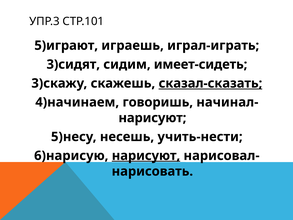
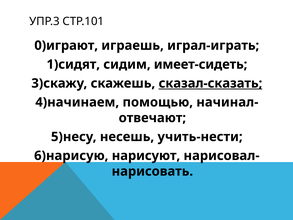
5)играют: 5)играют -> 0)играют (66, 45)
3)сидят: 3)сидят -> 1)сидят (73, 64)
говоришь: говоришь -> помощью (158, 102)
нарисуют: нарисуют -> отвечают (152, 118)
нарисуют underline: present -> none (146, 156)
